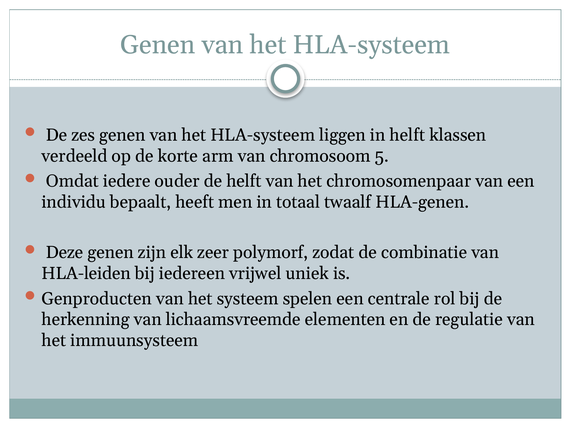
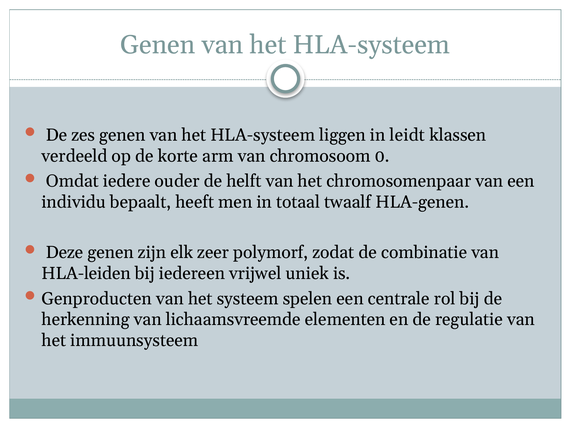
in helft: helft -> leidt (407, 135)
5: 5 -> 0 (382, 156)
